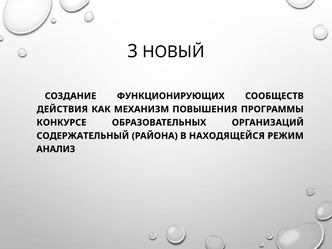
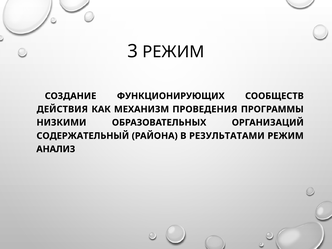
3 НОВЫЙ: НОВЫЙ -> РЕЖИМ (173, 52)
ПОВЫШЕНИЯ: ПОВЫШЕНИЯ -> ПРОВЕДЕНИЯ (205, 109)
КОНКУРСЕ: КОНКУРСЕ -> НИЗКИМИ (61, 123)
НАХОДЯЩЕЙСЯ: НАХОДЯЩЕЙСЯ -> РЕЗУЛЬТАТАМИ (227, 136)
